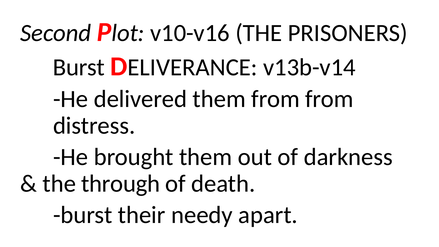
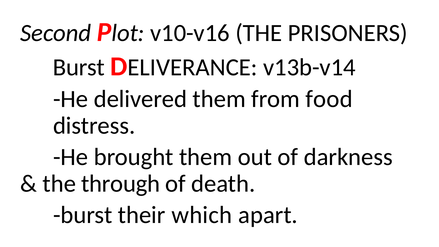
from from: from -> food (329, 99)
needy: needy -> which (202, 215)
